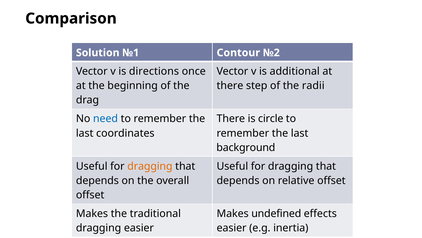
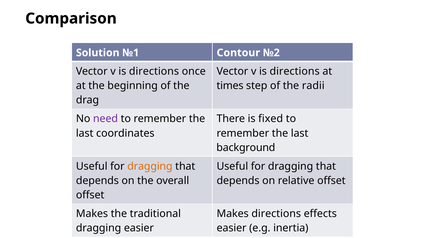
additional: additional -> directions (295, 71)
there: there -> times (230, 86)
need colour: blue -> purple (106, 119)
circle: circle -> fixed (271, 119)
Makes undefined: undefined -> directions (276, 213)
